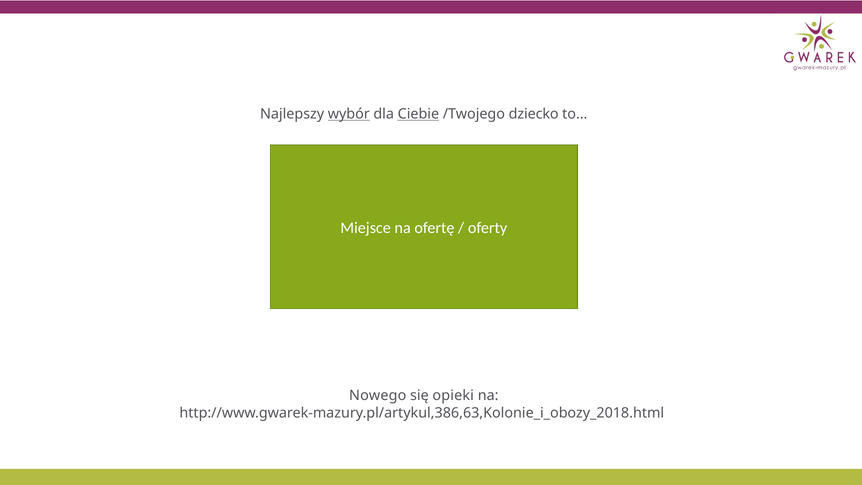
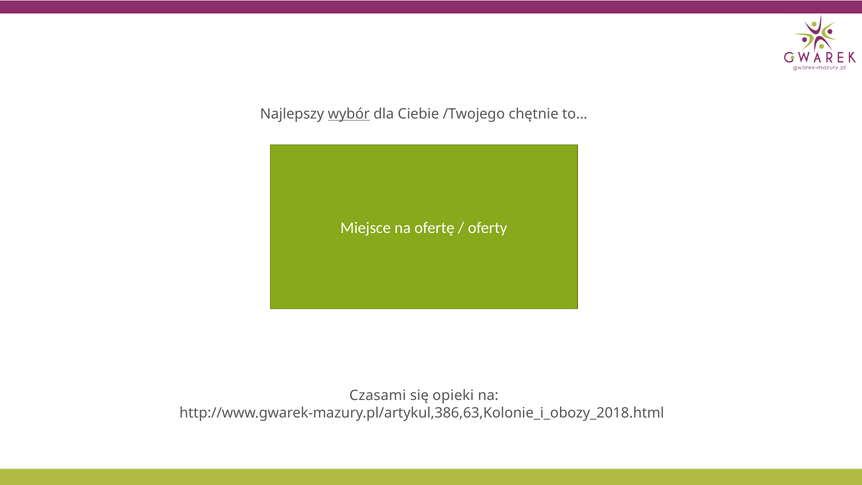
Ciebie underline: present -> none (418, 114)
dziecko: dziecko -> chętnie (534, 114)
Nowego: Nowego -> Czasami (378, 396)
